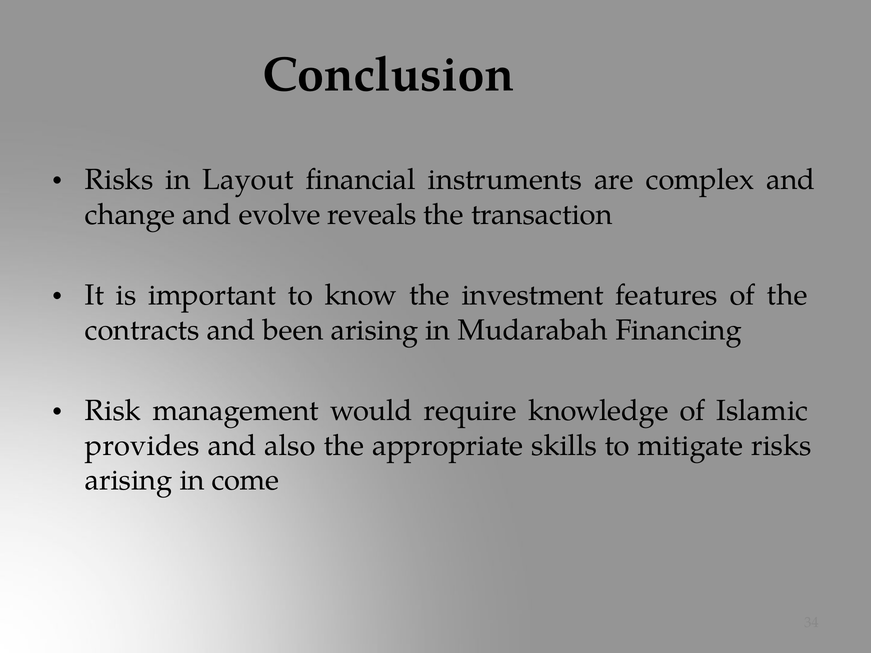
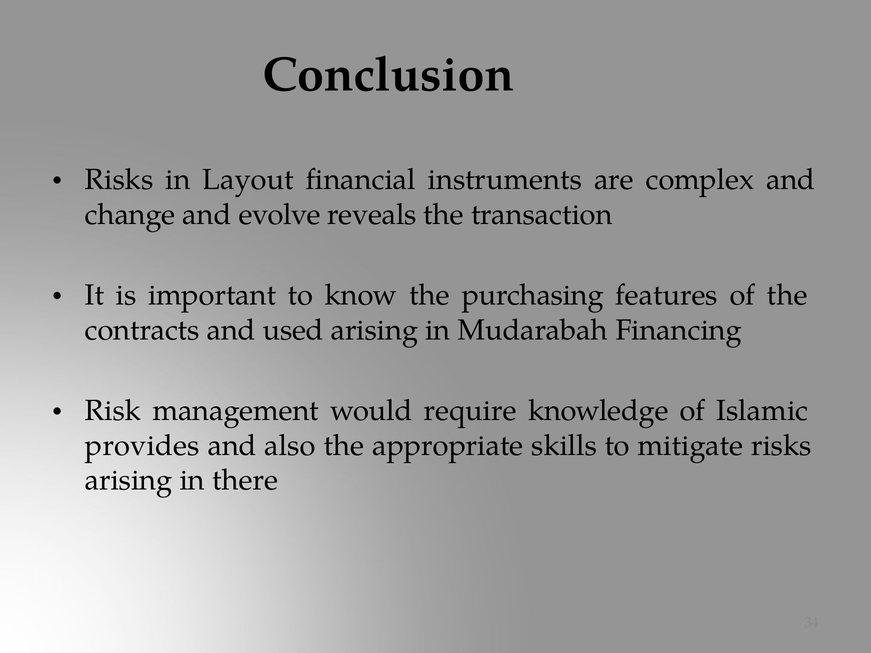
investment: investment -> purchasing (533, 295)
been: been -> used (293, 330)
come: come -> there (245, 481)
